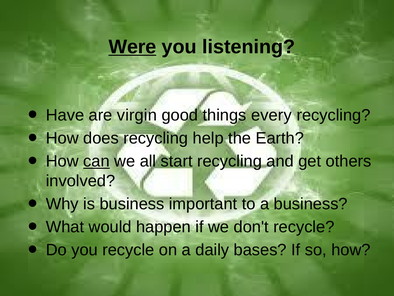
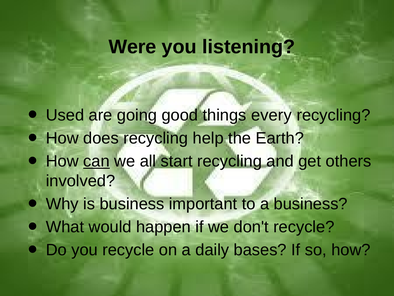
Were underline: present -> none (132, 47)
Have: Have -> Used (65, 115)
virgin: virgin -> going (137, 115)
